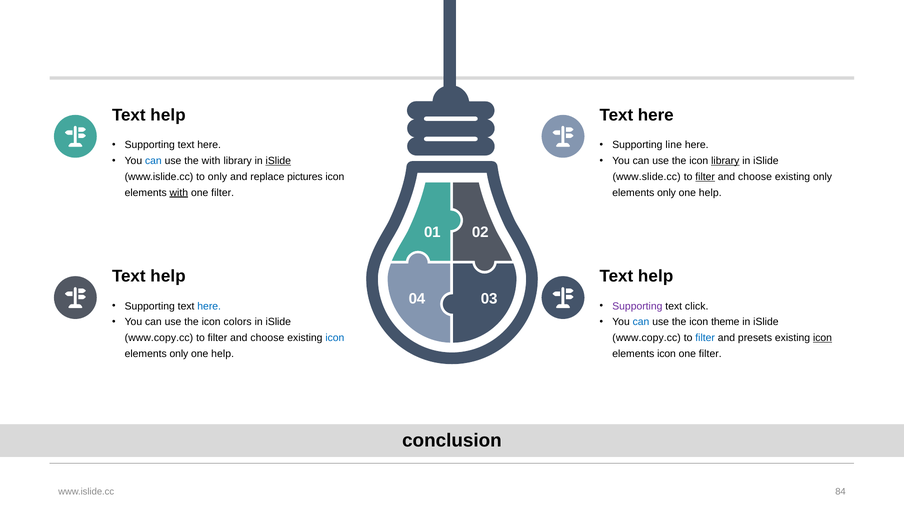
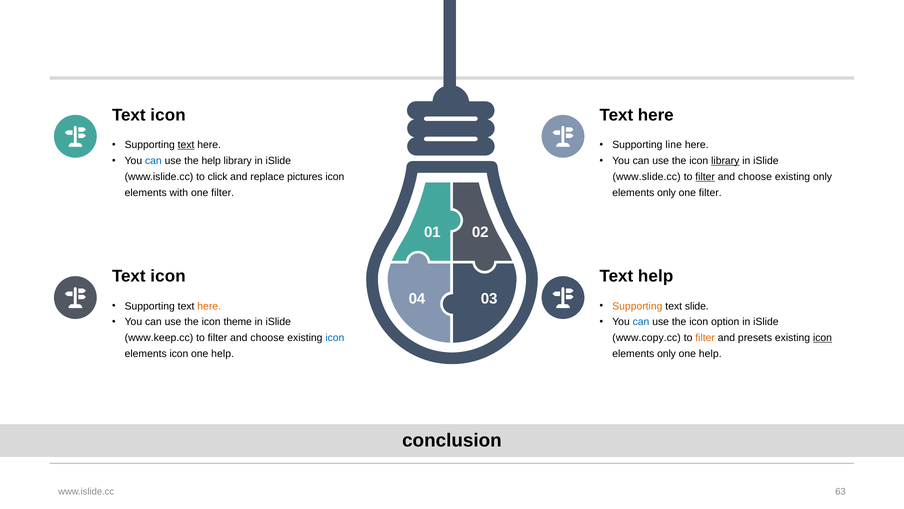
help: help -> icon (168, 115)
text underline: none -> present (186, 145)
the with: with -> help (211, 161)
iSlide underline: present -> none (278, 161)
to only: only -> click (218, 176)
with underline: present -> none (179, 192)
help: help -> filter (710, 192)
help: help -> icon (168, 276)
here colour: blue -> orange (209, 306)
Supporting colour: purple -> orange (637, 306)
click: click -> slide (697, 306)
colors: colors -> theme (238, 322)
theme: theme -> option (725, 322)
www.copy.cc: www.copy.cc -> www.keep.cc (159, 338)
filter colour: blue -> orange (705, 338)
only: only -> icon (179, 354)
icon: icon -> only (667, 354)
filter: filter -> help (710, 354)
84: 84 -> 63 (840, 491)
